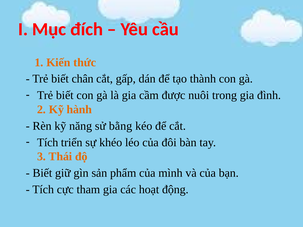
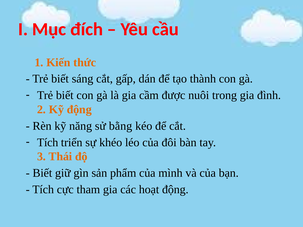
chân: chân -> sáng (83, 79)
Kỹ hành: hành -> động (79, 110)
